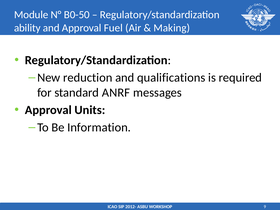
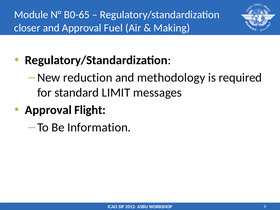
B0-50: B0-50 -> B0-65 (77, 15)
ability: ability -> closer (27, 28)
qualifications: qualifications -> methodology (171, 78)
ANRF: ANRF -> LIMIT (116, 93)
Units: Units -> Flight (90, 110)
